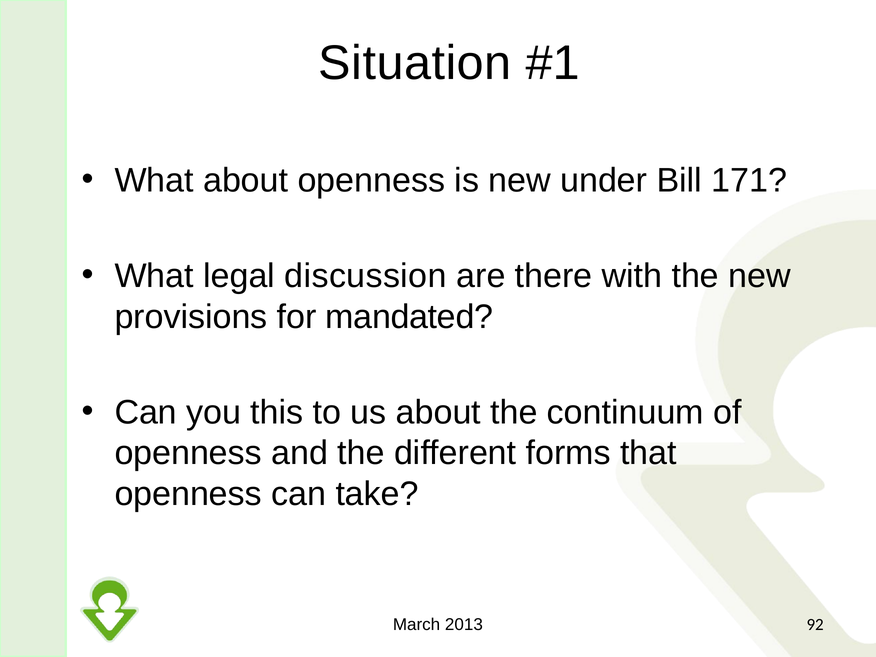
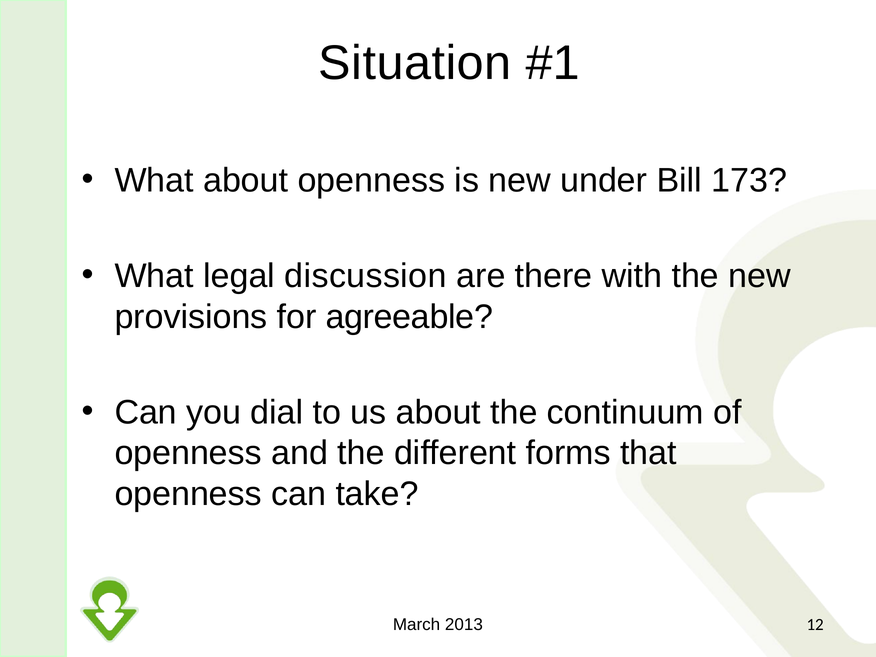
171: 171 -> 173 (749, 180)
mandated: mandated -> agreeable (409, 317)
this: this -> dial (277, 412)
92: 92 -> 12 (815, 625)
